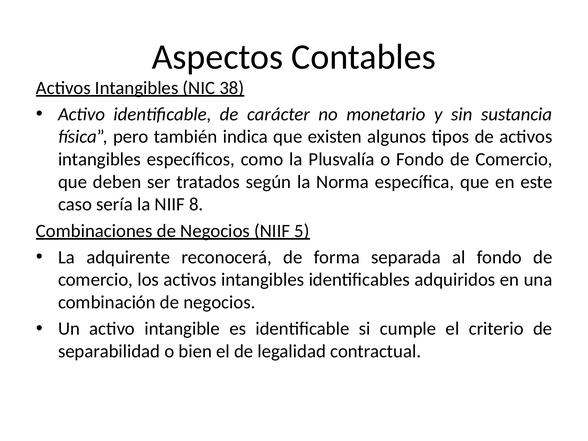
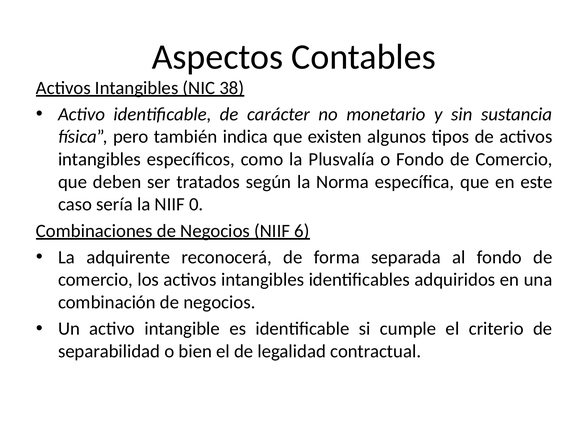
8: 8 -> 0 (196, 204)
5: 5 -> 6 (302, 231)
